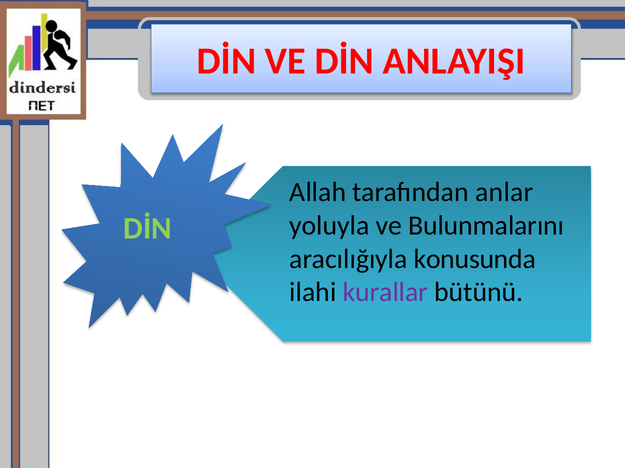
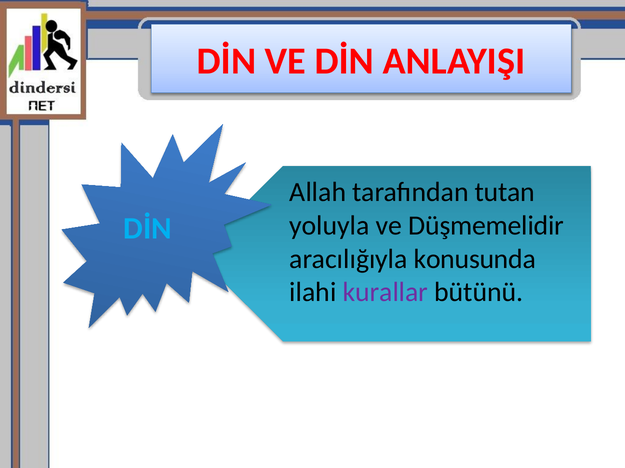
anlar: anlar -> tutan (505, 193)
Bulunmalarını: Bulunmalarını -> Düşmemelidir (486, 226)
DİN colour: light green -> light blue (148, 229)
